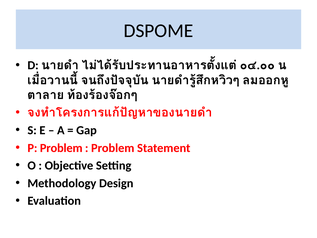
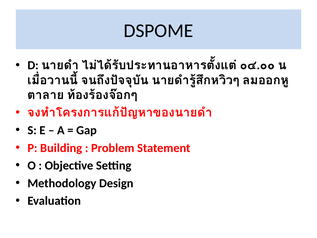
P Problem: Problem -> Building (61, 148)
